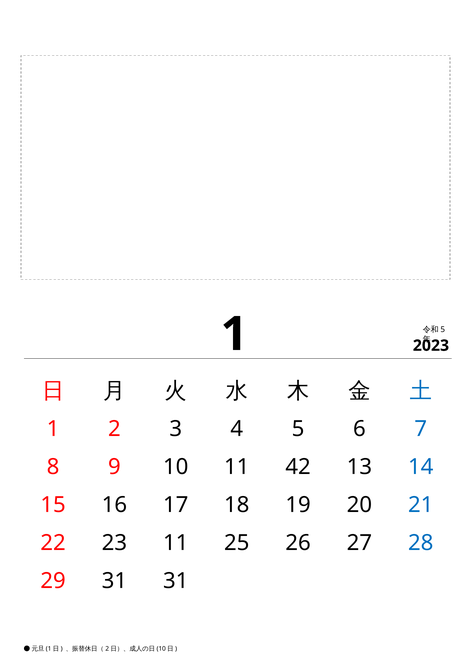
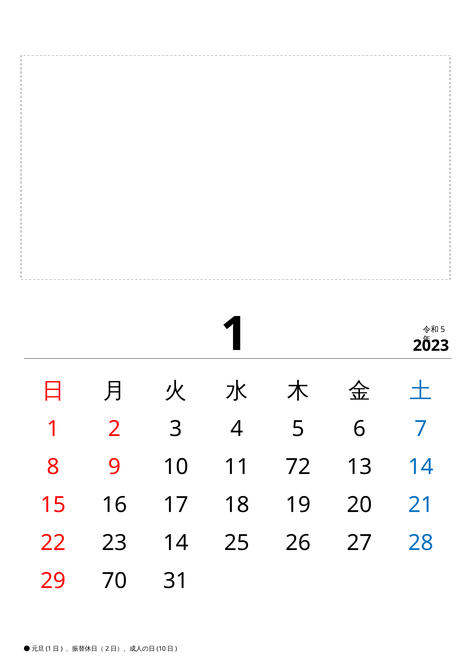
42: 42 -> 72 (298, 467)
23 11: 11 -> 14 (176, 543)
29 31: 31 -> 70 (114, 581)
